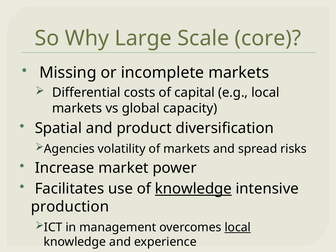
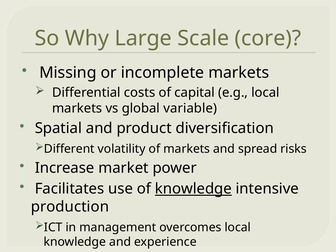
capacity: capacity -> variable (190, 108)
Agencies: Agencies -> Different (69, 149)
local underline: present -> none (238, 227)
